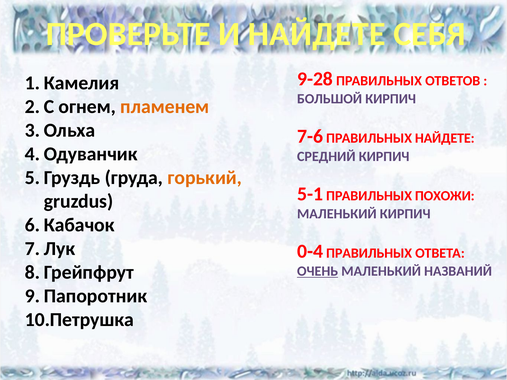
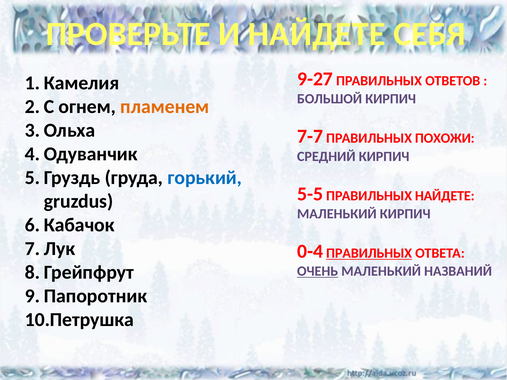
9-28: 9-28 -> 9-27 (315, 79)
7-6: 7-6 -> 7-7 (310, 137)
ПРАВИЛЬНЫХ НАЙДЕТЕ: НАЙДЕТЕ -> ПОХОЖИ (445, 138)
горький colour: orange -> blue (205, 178)
5-1: 5-1 -> 5-5 (310, 194)
ПРАВИЛЬНЫХ ПОХОЖИ: ПОХОЖИ -> НАЙДЕТЕ (445, 196)
ПРАВИЛЬНЫХ underline: none -> present (369, 253)
